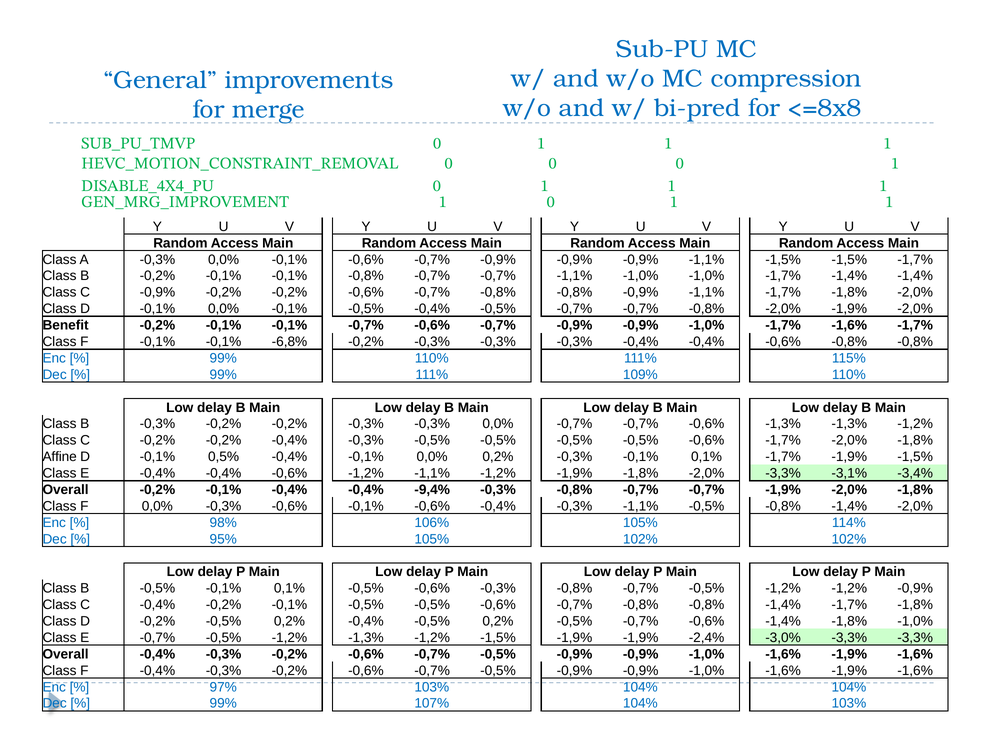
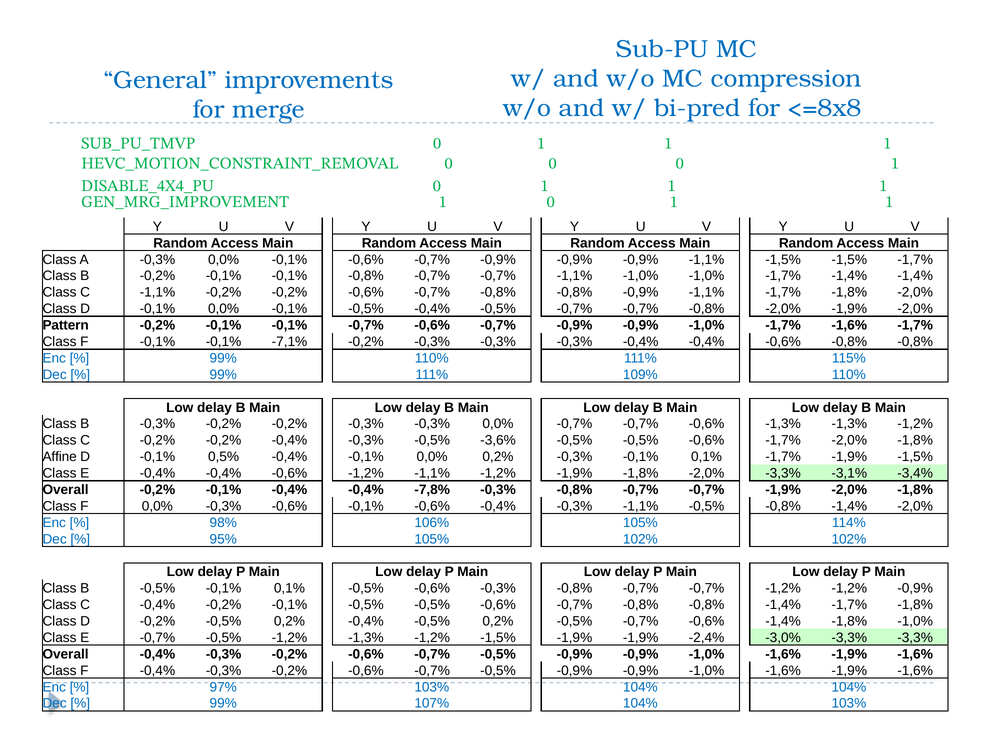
C -0,9%: -0,9% -> -1,1% (157, 293)
Benefit: Benefit -> Pattern (66, 325)
-6,8%: -6,8% -> -7,1% (289, 342)
-0,3% -0,5% -0,5%: -0,5% -> -3,6% (498, 441)
-9,4%: -9,4% -> -7,8% (432, 490)
-0,5%: -0,5% -> -0,7% (707, 589)
